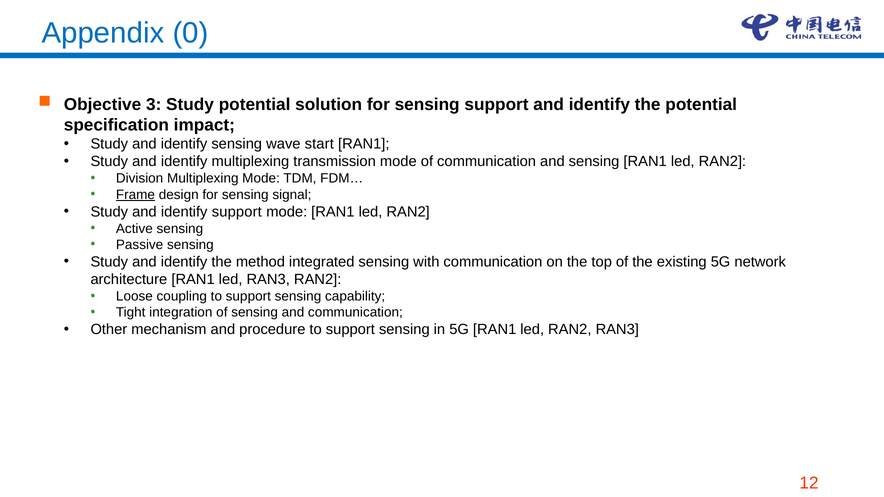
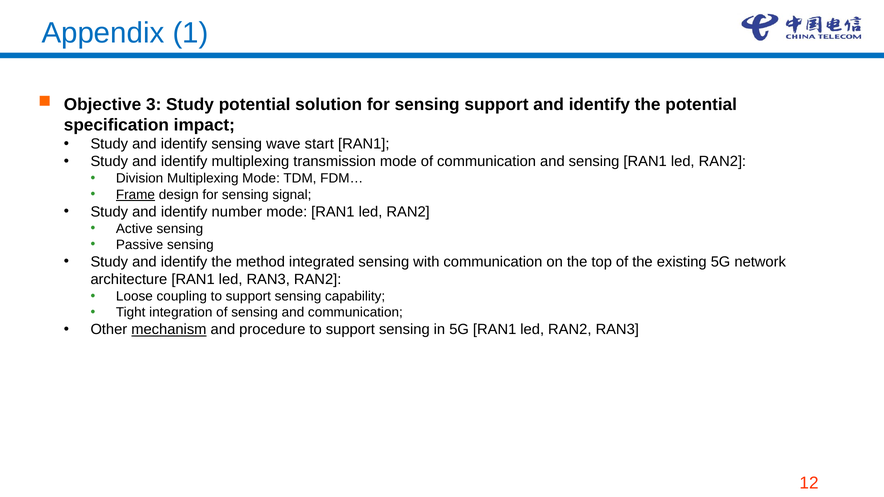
0: 0 -> 1 (191, 33)
identify support: support -> number (237, 212)
mechanism underline: none -> present (169, 330)
